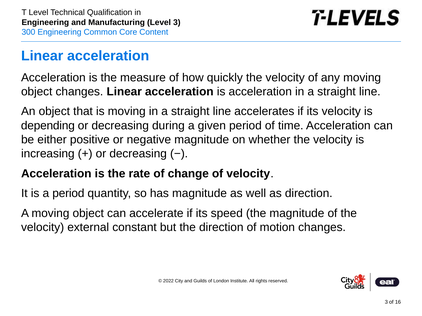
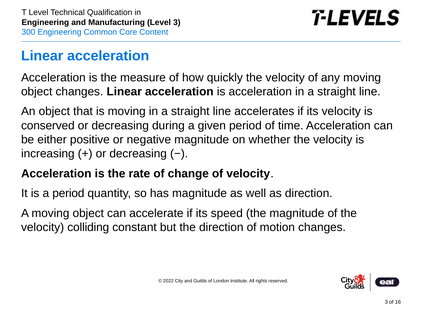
depending: depending -> conserved (48, 126)
external: external -> colliding (88, 228)
